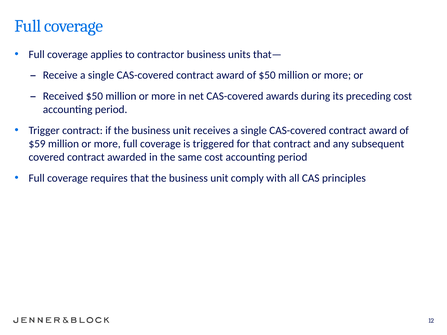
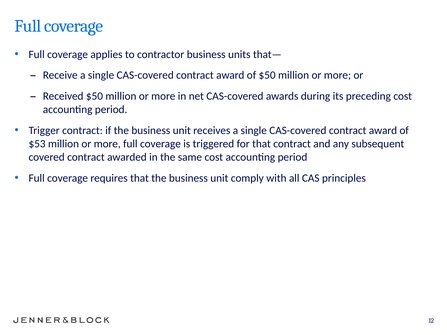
$59: $59 -> $53 (37, 144)
